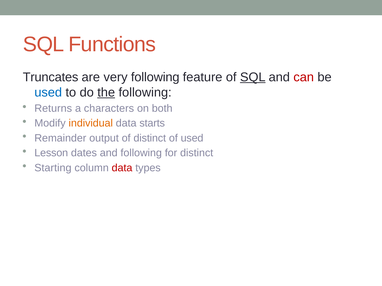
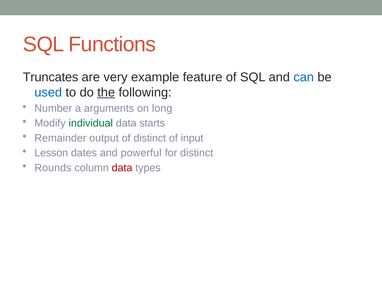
very following: following -> example (155, 77)
SQL underline: present -> none (253, 77)
can colour: red -> blue (304, 77)
Returns: Returns -> Number (53, 109)
characters: characters -> arguments (109, 109)
both: both -> long (162, 109)
individual colour: orange -> green (91, 123)
of used: used -> input (192, 138)
and following: following -> powerful (141, 153)
Starting: Starting -> Rounds (53, 168)
